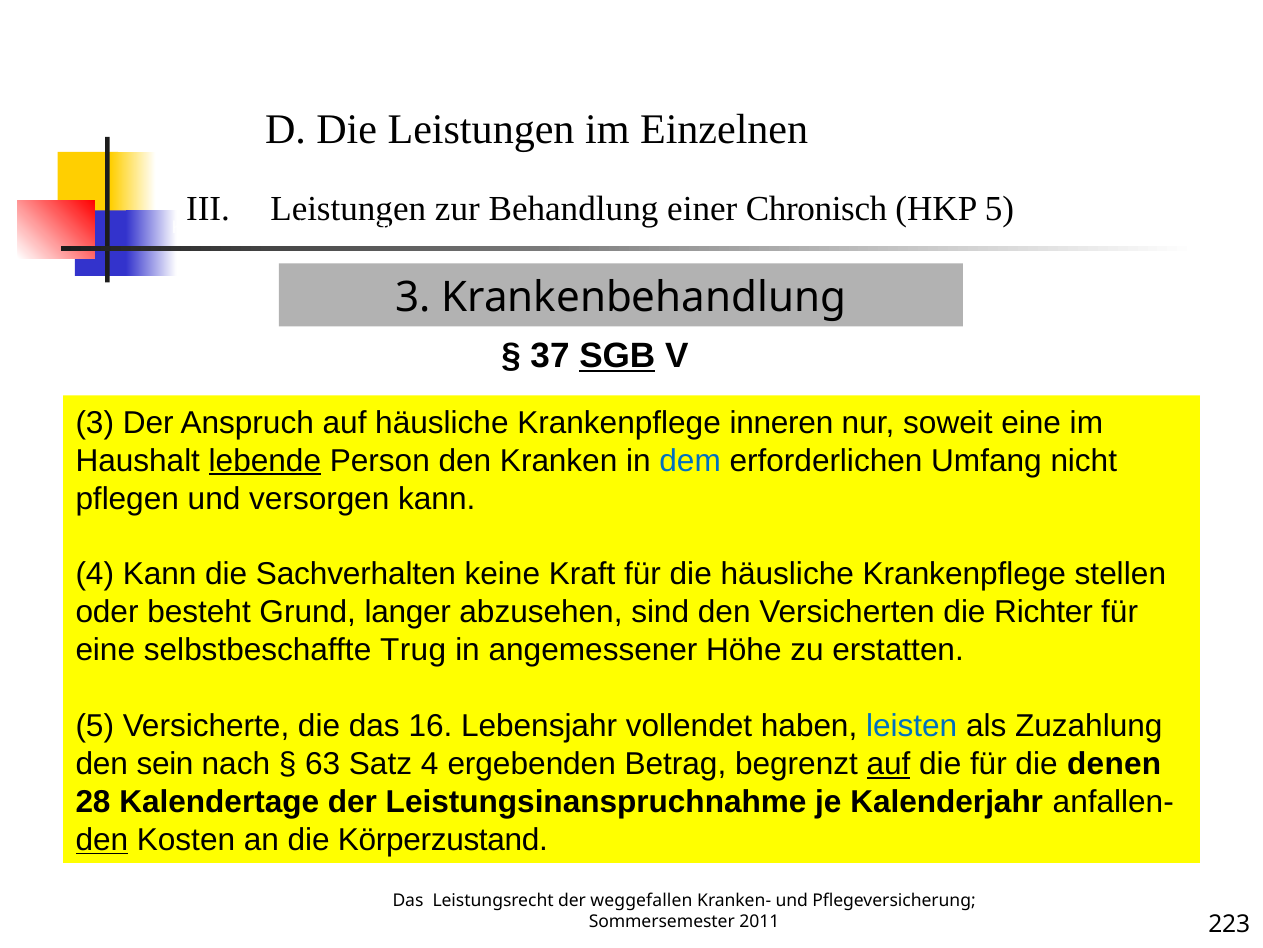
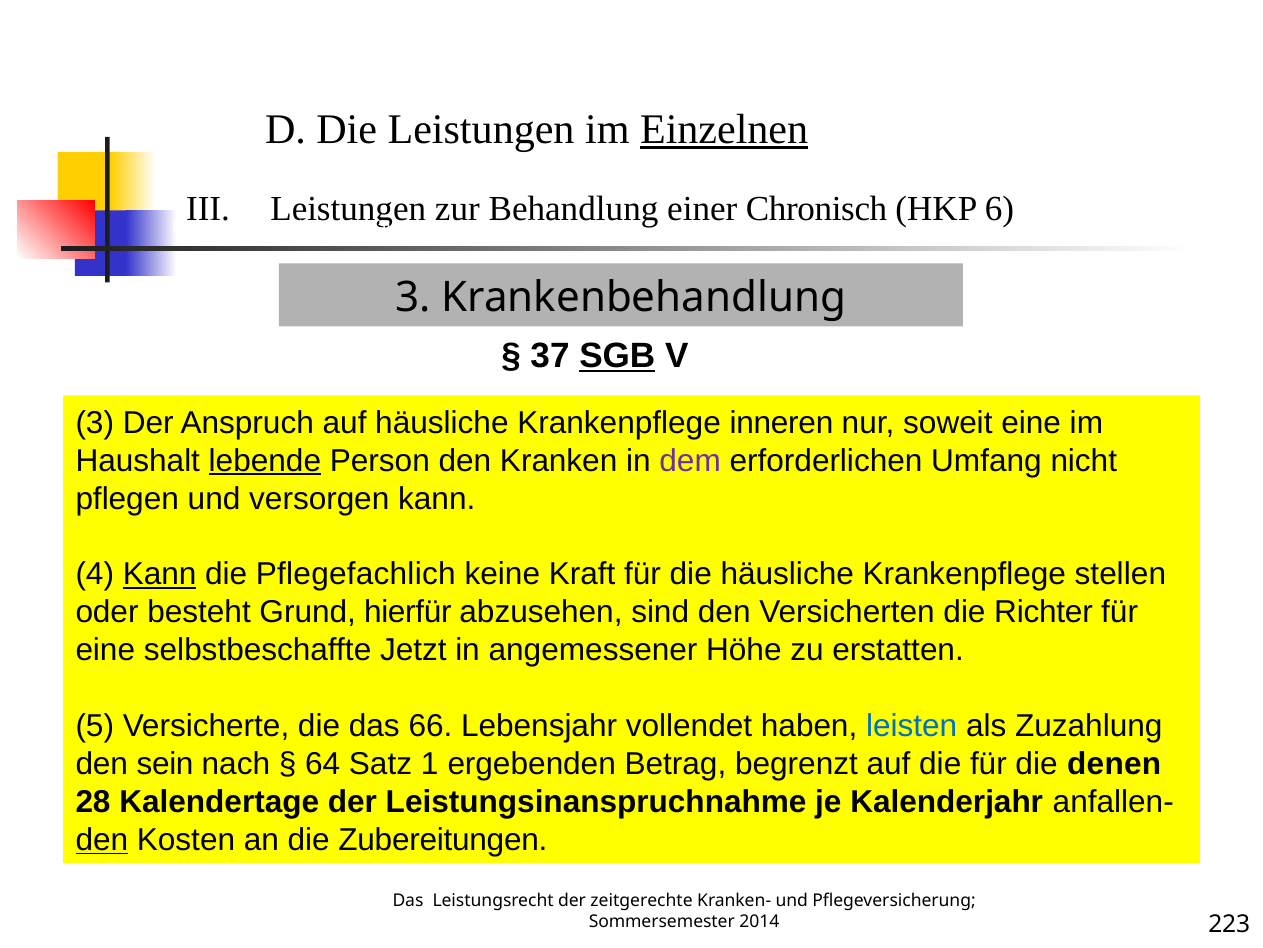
Einzelnen underline: none -> present (724, 129)
HKP 5: 5 -> 6 (999, 209)
dem colour: blue -> purple (690, 460)
Kann underline: none -> present (160, 574)
Sachverhalten: Sachverhalten -> Pflegefachlich (356, 574)
langer: langer -> hierfür (408, 612)
Trug: Trug -> Jetzt (413, 650)
16: 16 -> 66 (430, 726)
63: 63 -> 64 (323, 763)
Satz 4: 4 -> 1 (430, 763)
auf underline: present -> none (889, 763)
Körperzustand: Körperzustand -> Zubereitungen (443, 839)
weggefallen: weggefallen -> zeitgerechte (642, 900)
2011: 2011 -> 2014 (759, 921)
